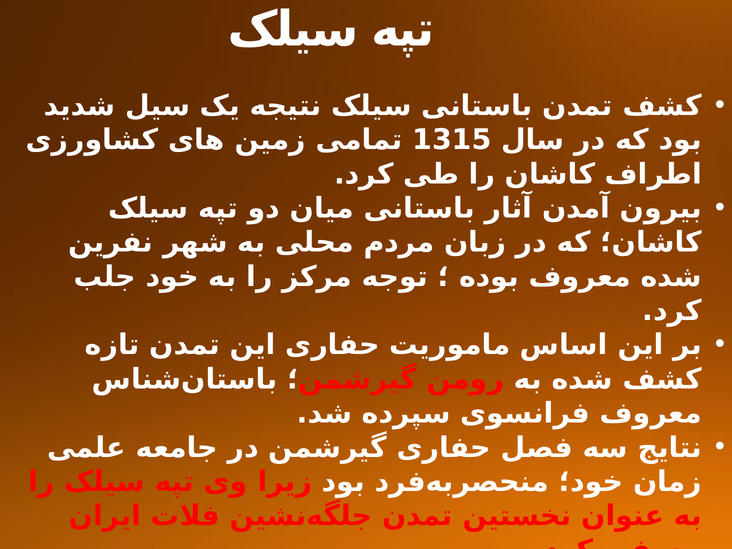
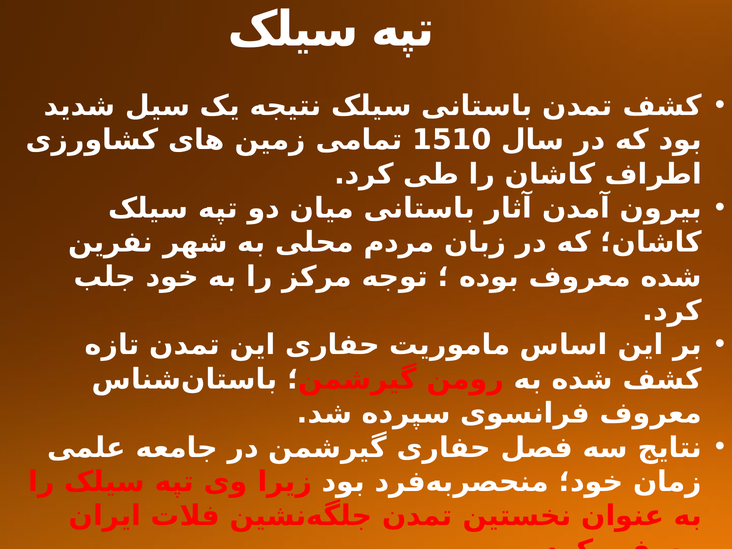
1315: 1315 -> 1510 (452, 140)
